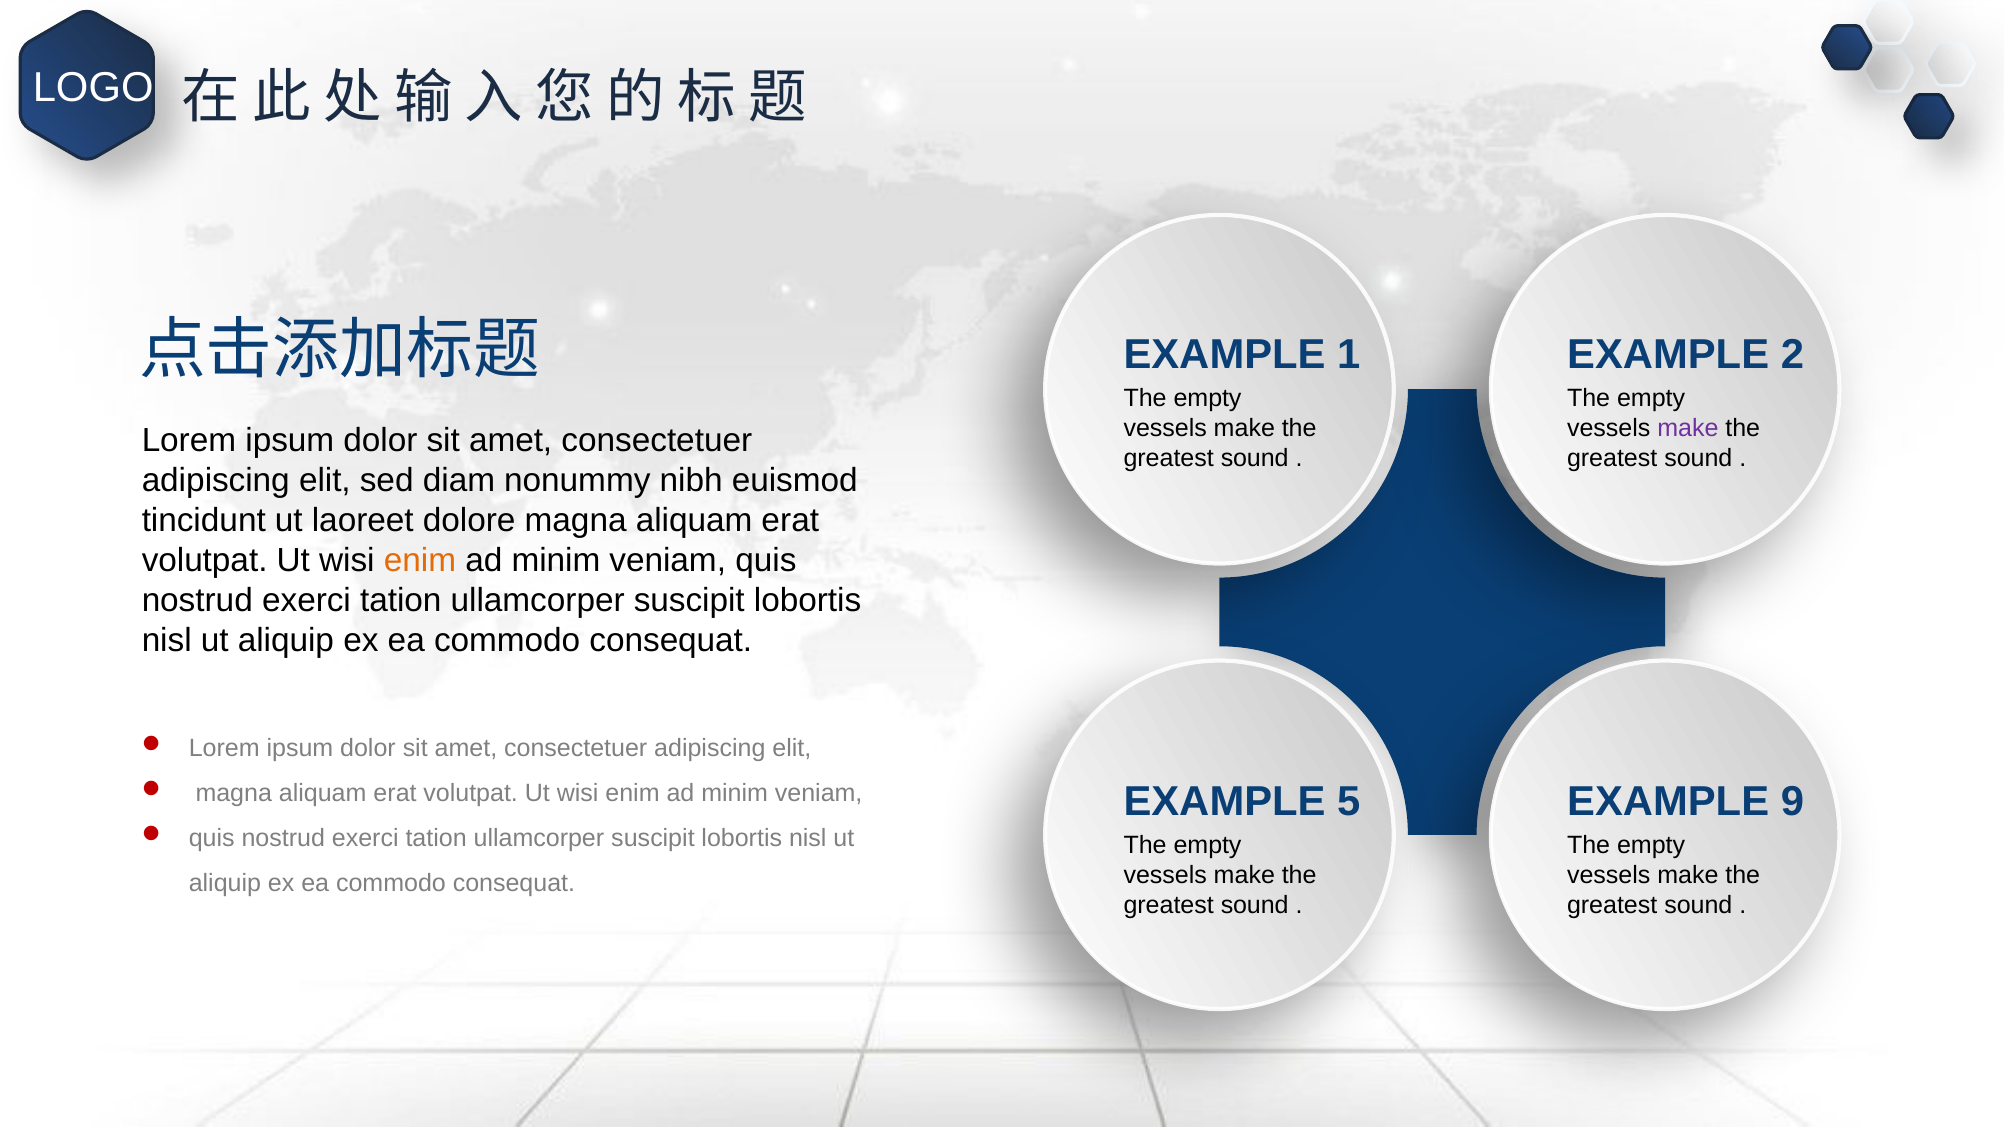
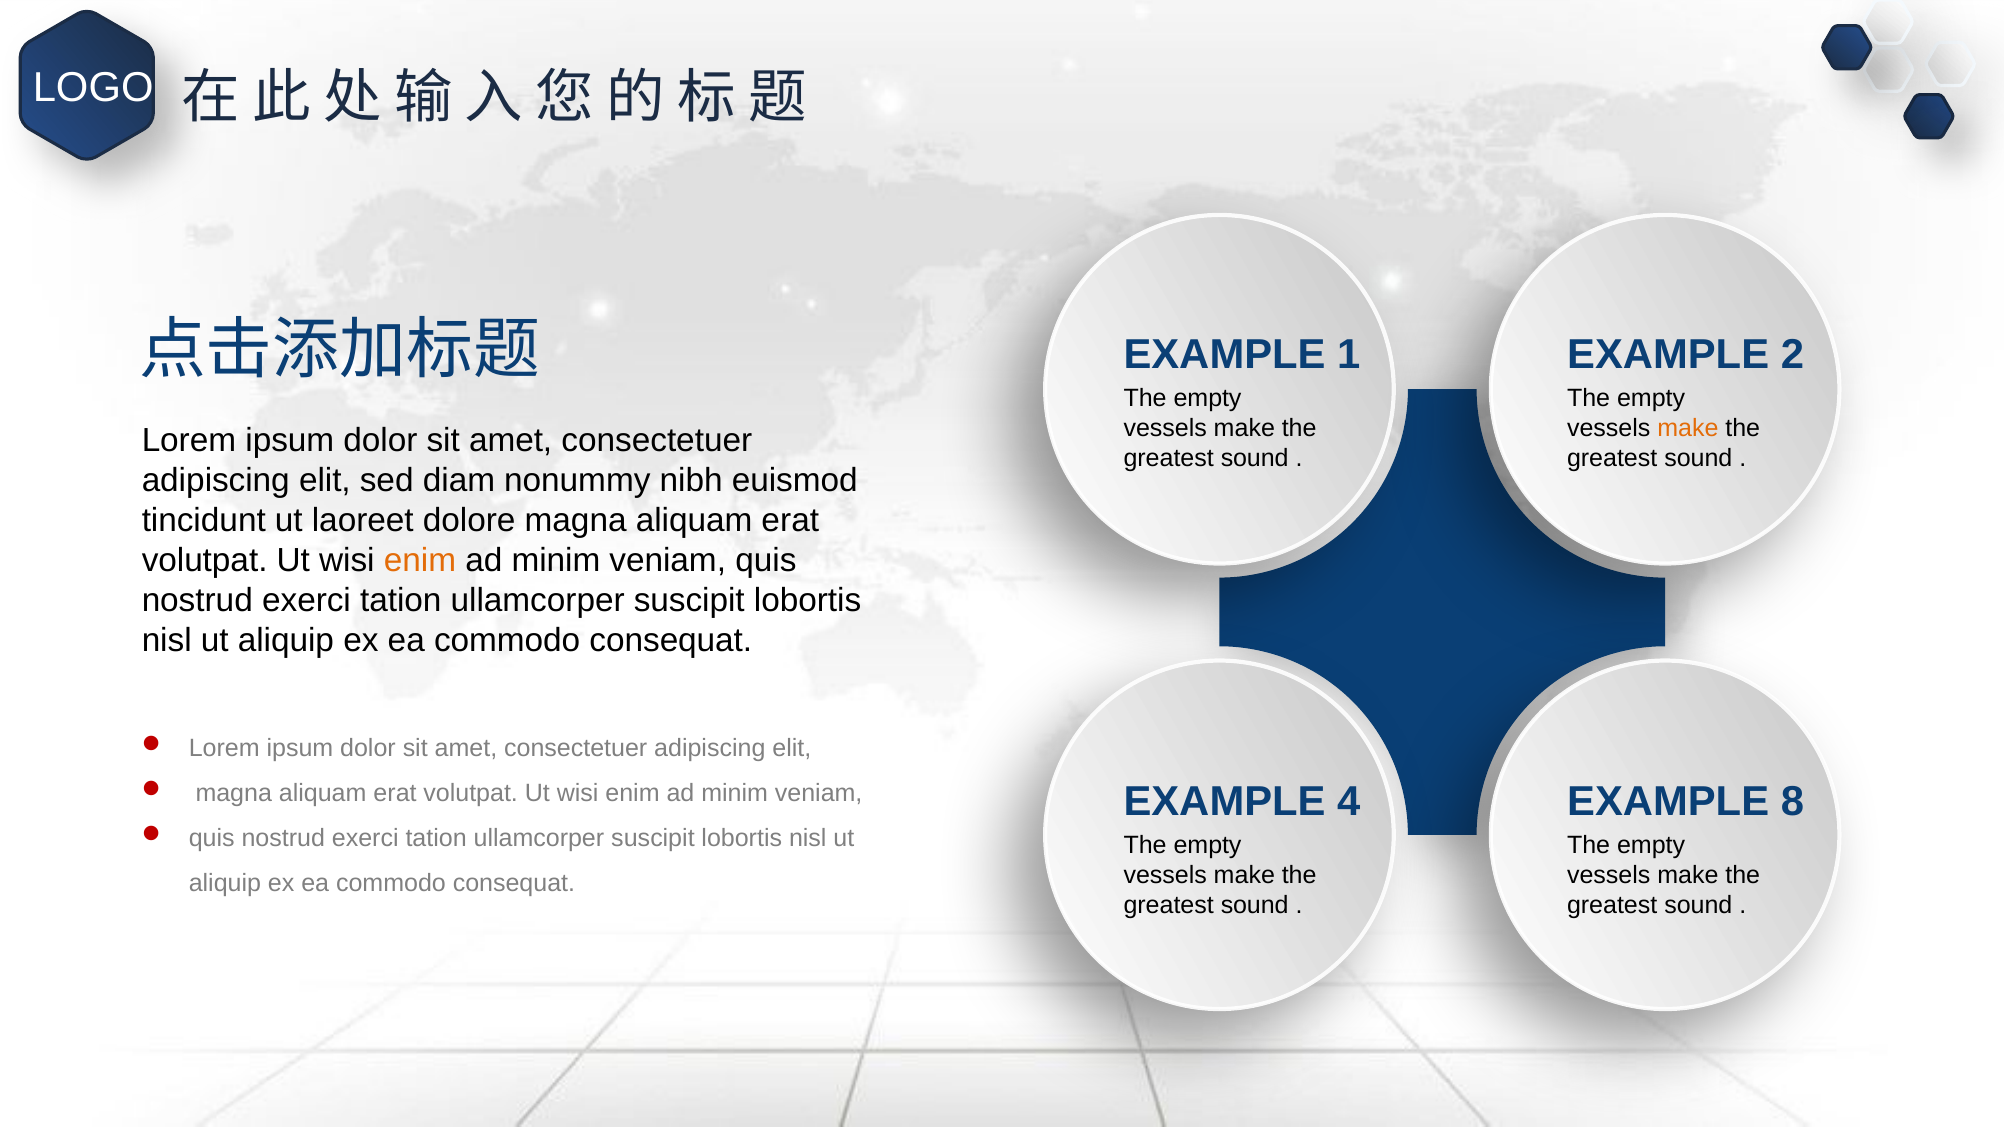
make colour: purple -> orange (1688, 428)
5: 5 -> 4 (1349, 802)
9: 9 -> 8 (1792, 802)
